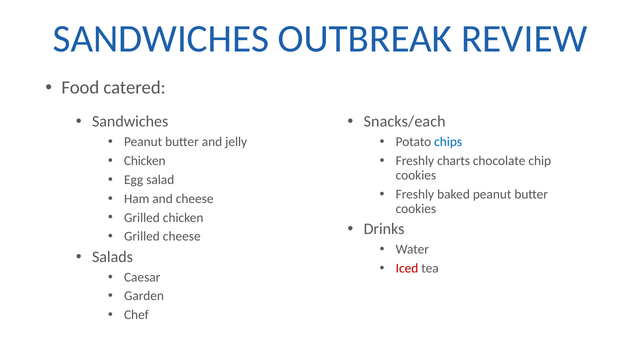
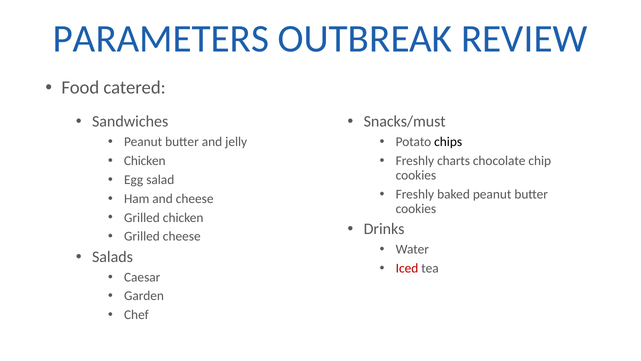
SANDWICHES: SANDWICHES -> PARAMETERS (161, 39)
Snacks/each: Snacks/each -> Snacks/must (405, 122)
chips colour: blue -> black (448, 142)
